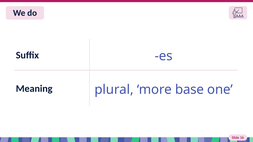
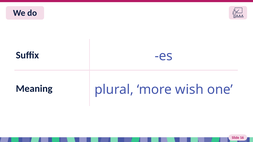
base: base -> wish (189, 90)
